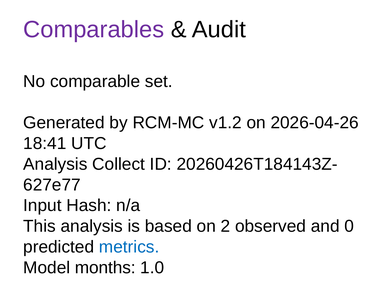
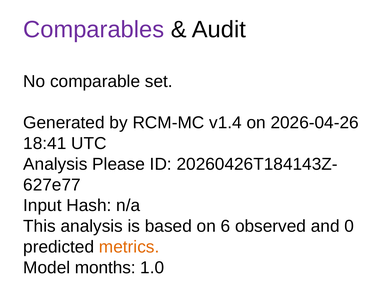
v1.2: v1.2 -> v1.4 (225, 123)
Collect: Collect -> Please (119, 164)
2: 2 -> 6 (225, 226)
metrics colour: blue -> orange (129, 247)
